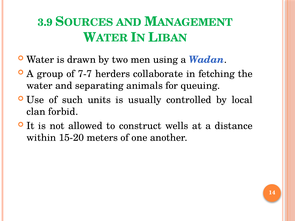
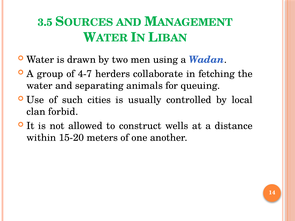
3.9: 3.9 -> 3.5 (45, 22)
7-7: 7-7 -> 4-7 (85, 74)
units: units -> cities (99, 100)
